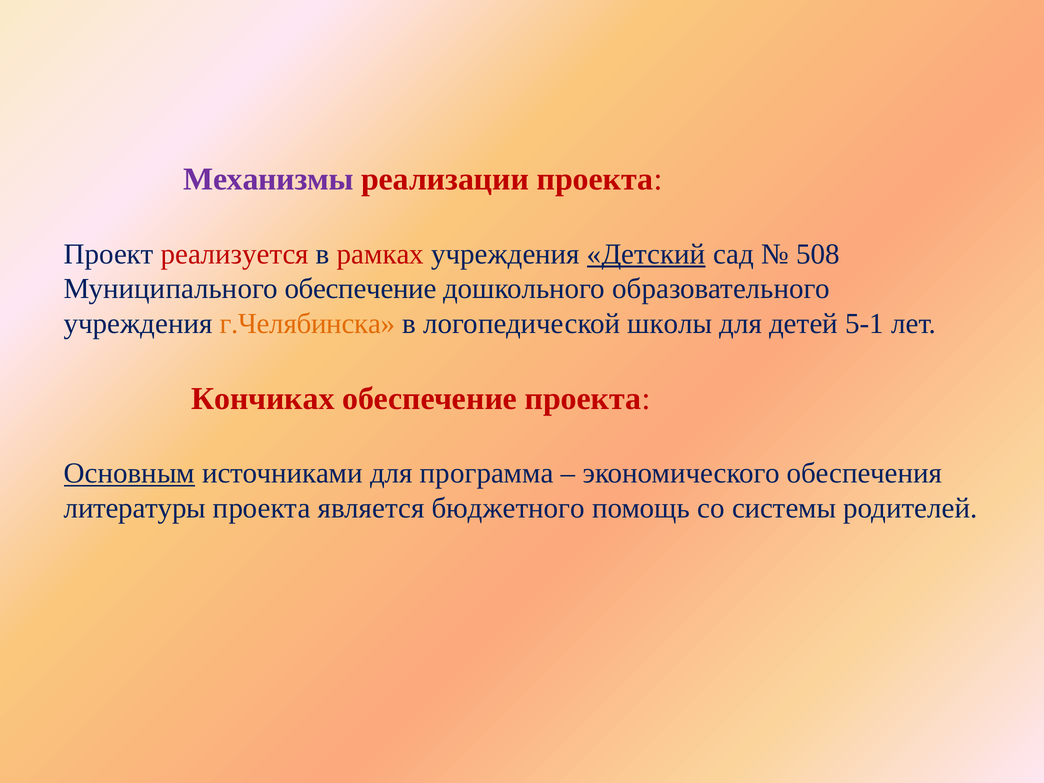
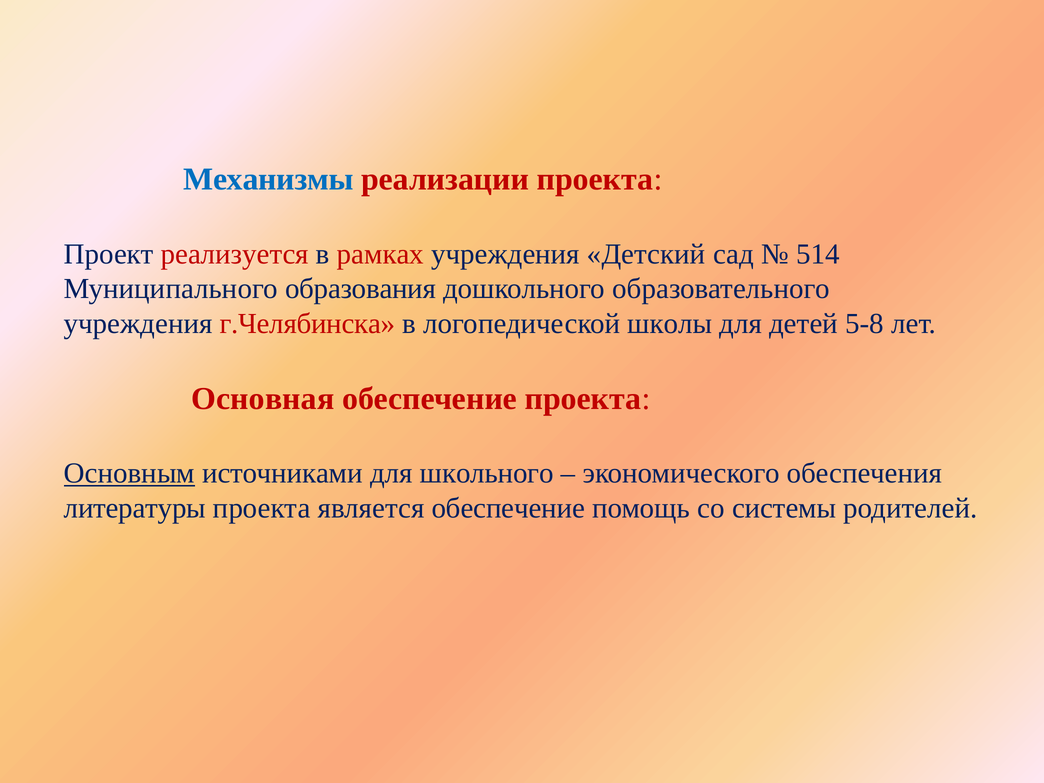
Механизмы colour: purple -> blue (268, 179)
Детский underline: present -> none (646, 254)
508: 508 -> 514 (818, 254)
Муниципального обеспечение: обеспечение -> образования (361, 289)
г.Челябинска colour: orange -> red (307, 324)
5-1: 5-1 -> 5-8 (864, 324)
Кончиках: Кончиках -> Основная (263, 399)
программа: программа -> школьного (487, 473)
является бюджетного: бюджетного -> обеспечение (508, 508)
